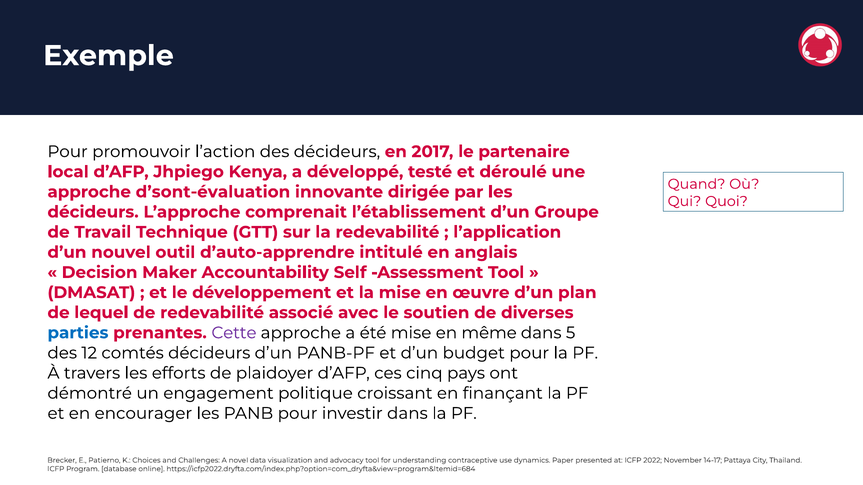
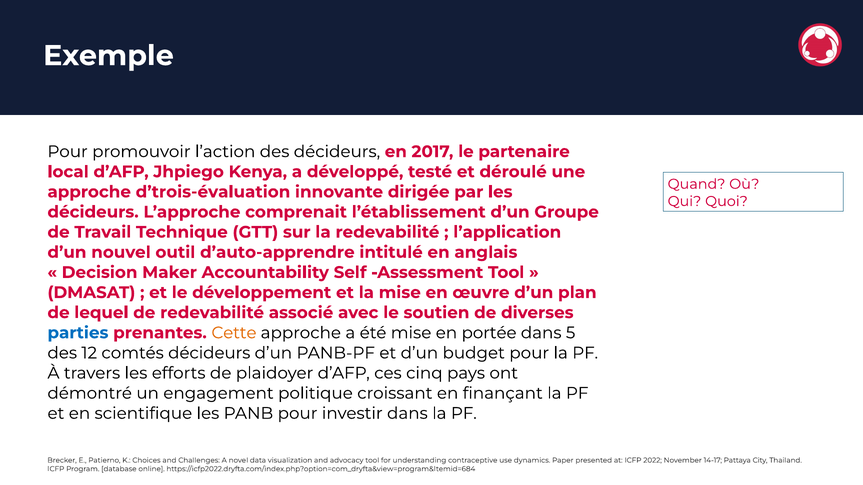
d’sont-évaluation: d’sont-évaluation -> d’trois-évaluation (213, 192)
Cette colour: purple -> orange (234, 333)
même: même -> portée (489, 333)
encourager: encourager -> scientifique (143, 414)
